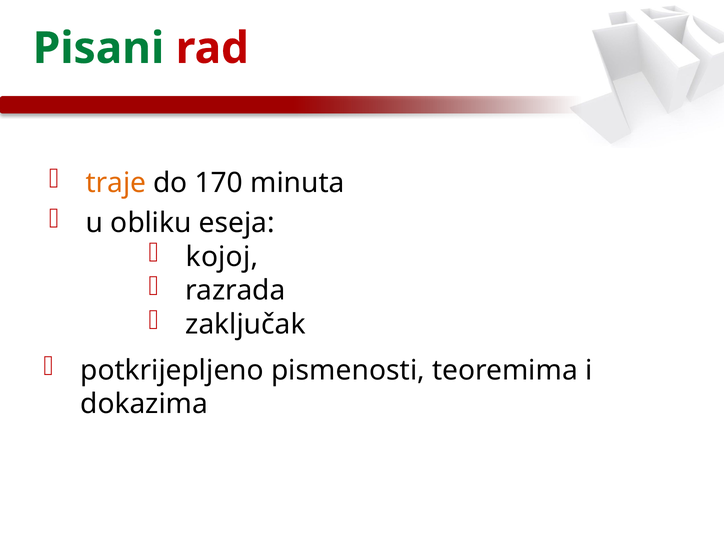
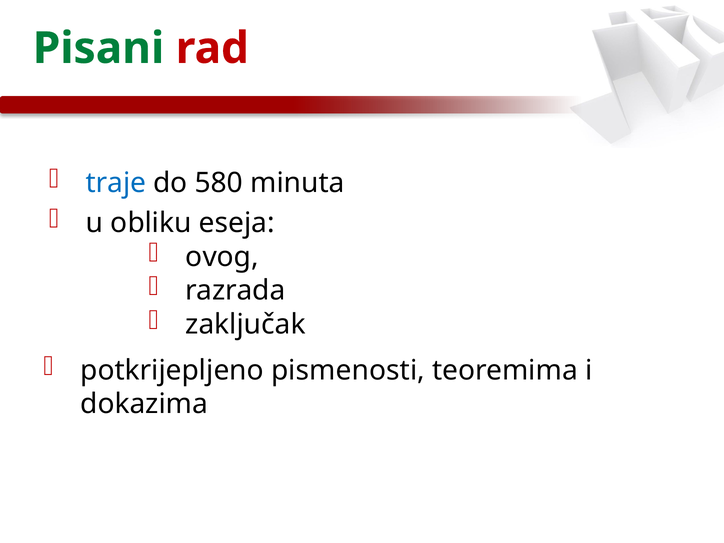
traje colour: orange -> blue (116, 183)
170: 170 -> 580 (219, 183)
kojoj: kojoj -> ovog (222, 257)
